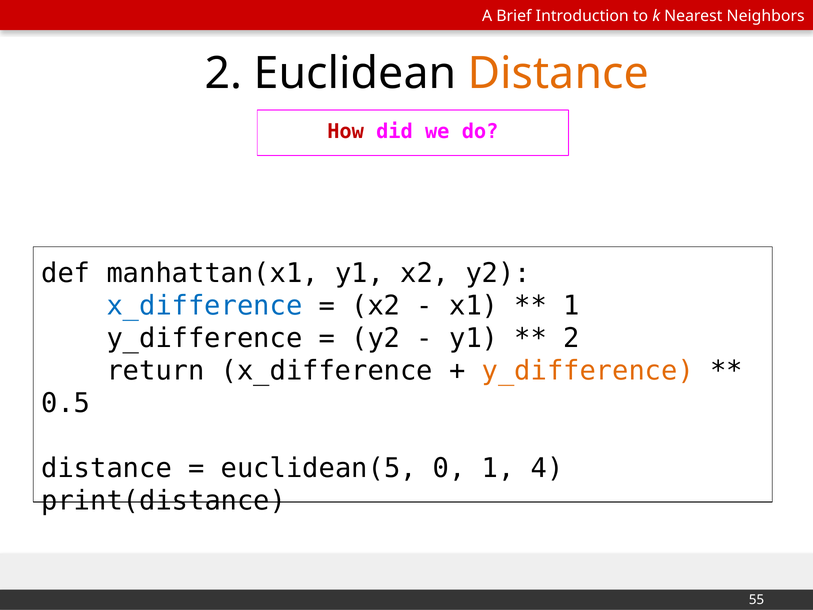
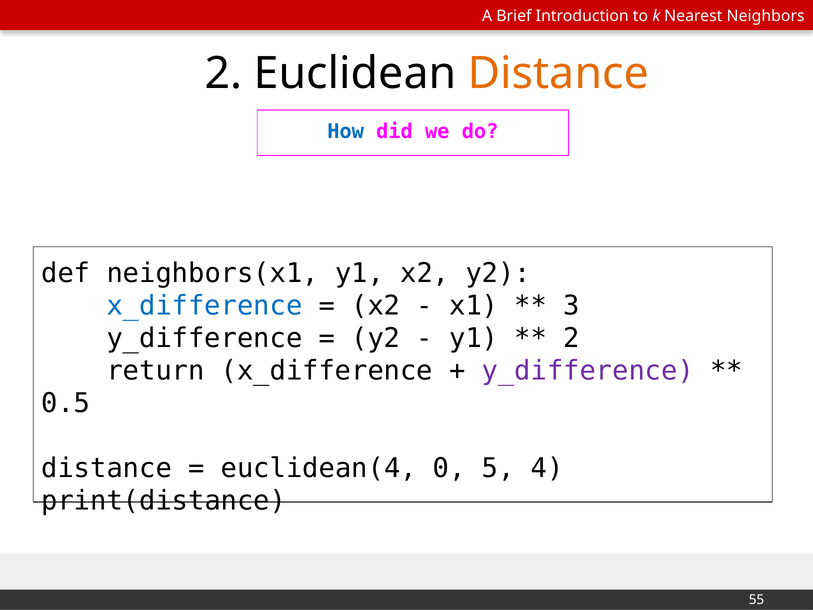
How colour: red -> blue (346, 132)
manhattan(x1: manhattan(x1 -> neighbors(x1 (213, 273)
1: 1 -> 3 (572, 305)
y_difference colour: orange -> purple (588, 371)
euclidean(5: euclidean(5 -> euclidean(4 (319, 468)
0 1: 1 -> 5 (498, 468)
